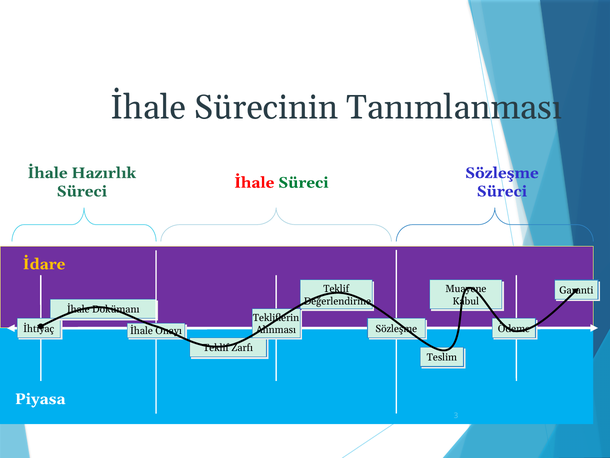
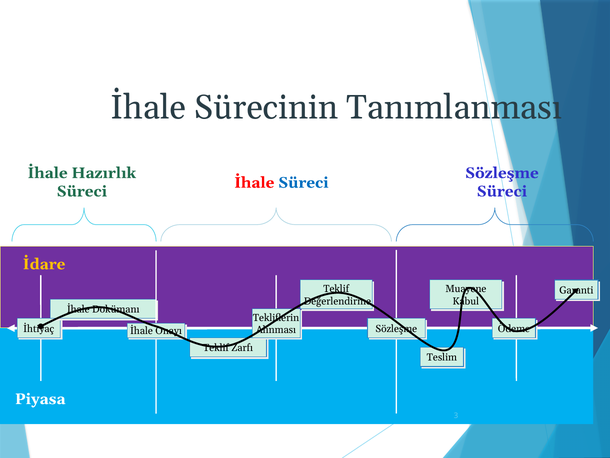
Süreci colour: green -> blue (303, 182)
